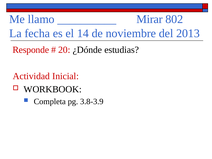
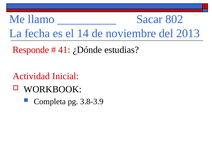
Mirar: Mirar -> Sacar (149, 19)
20: 20 -> 41 (64, 50)
